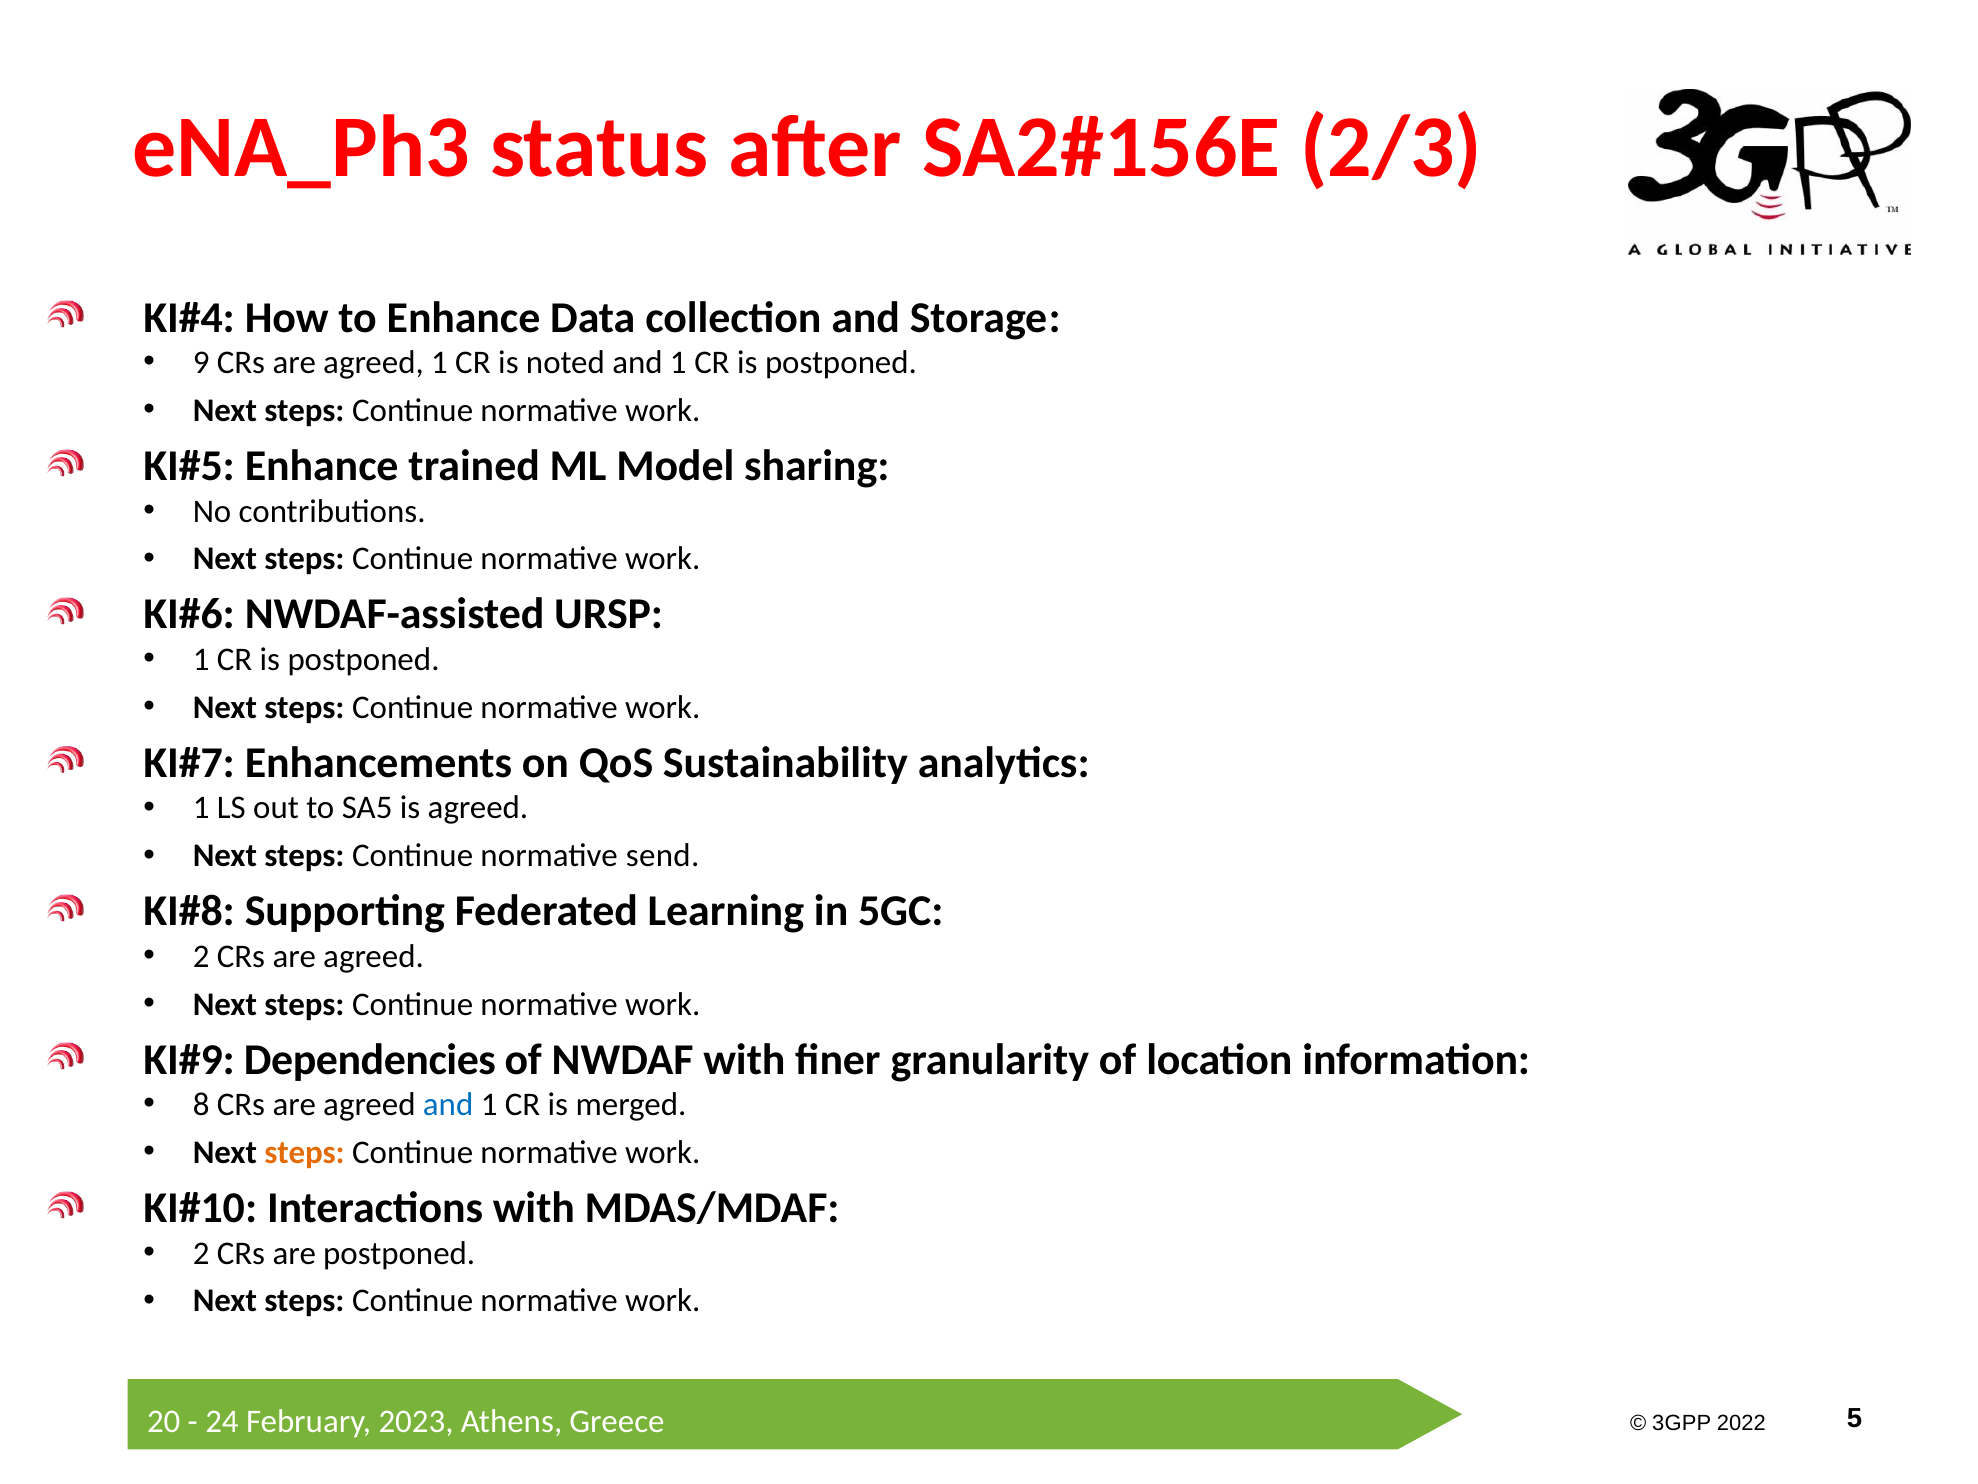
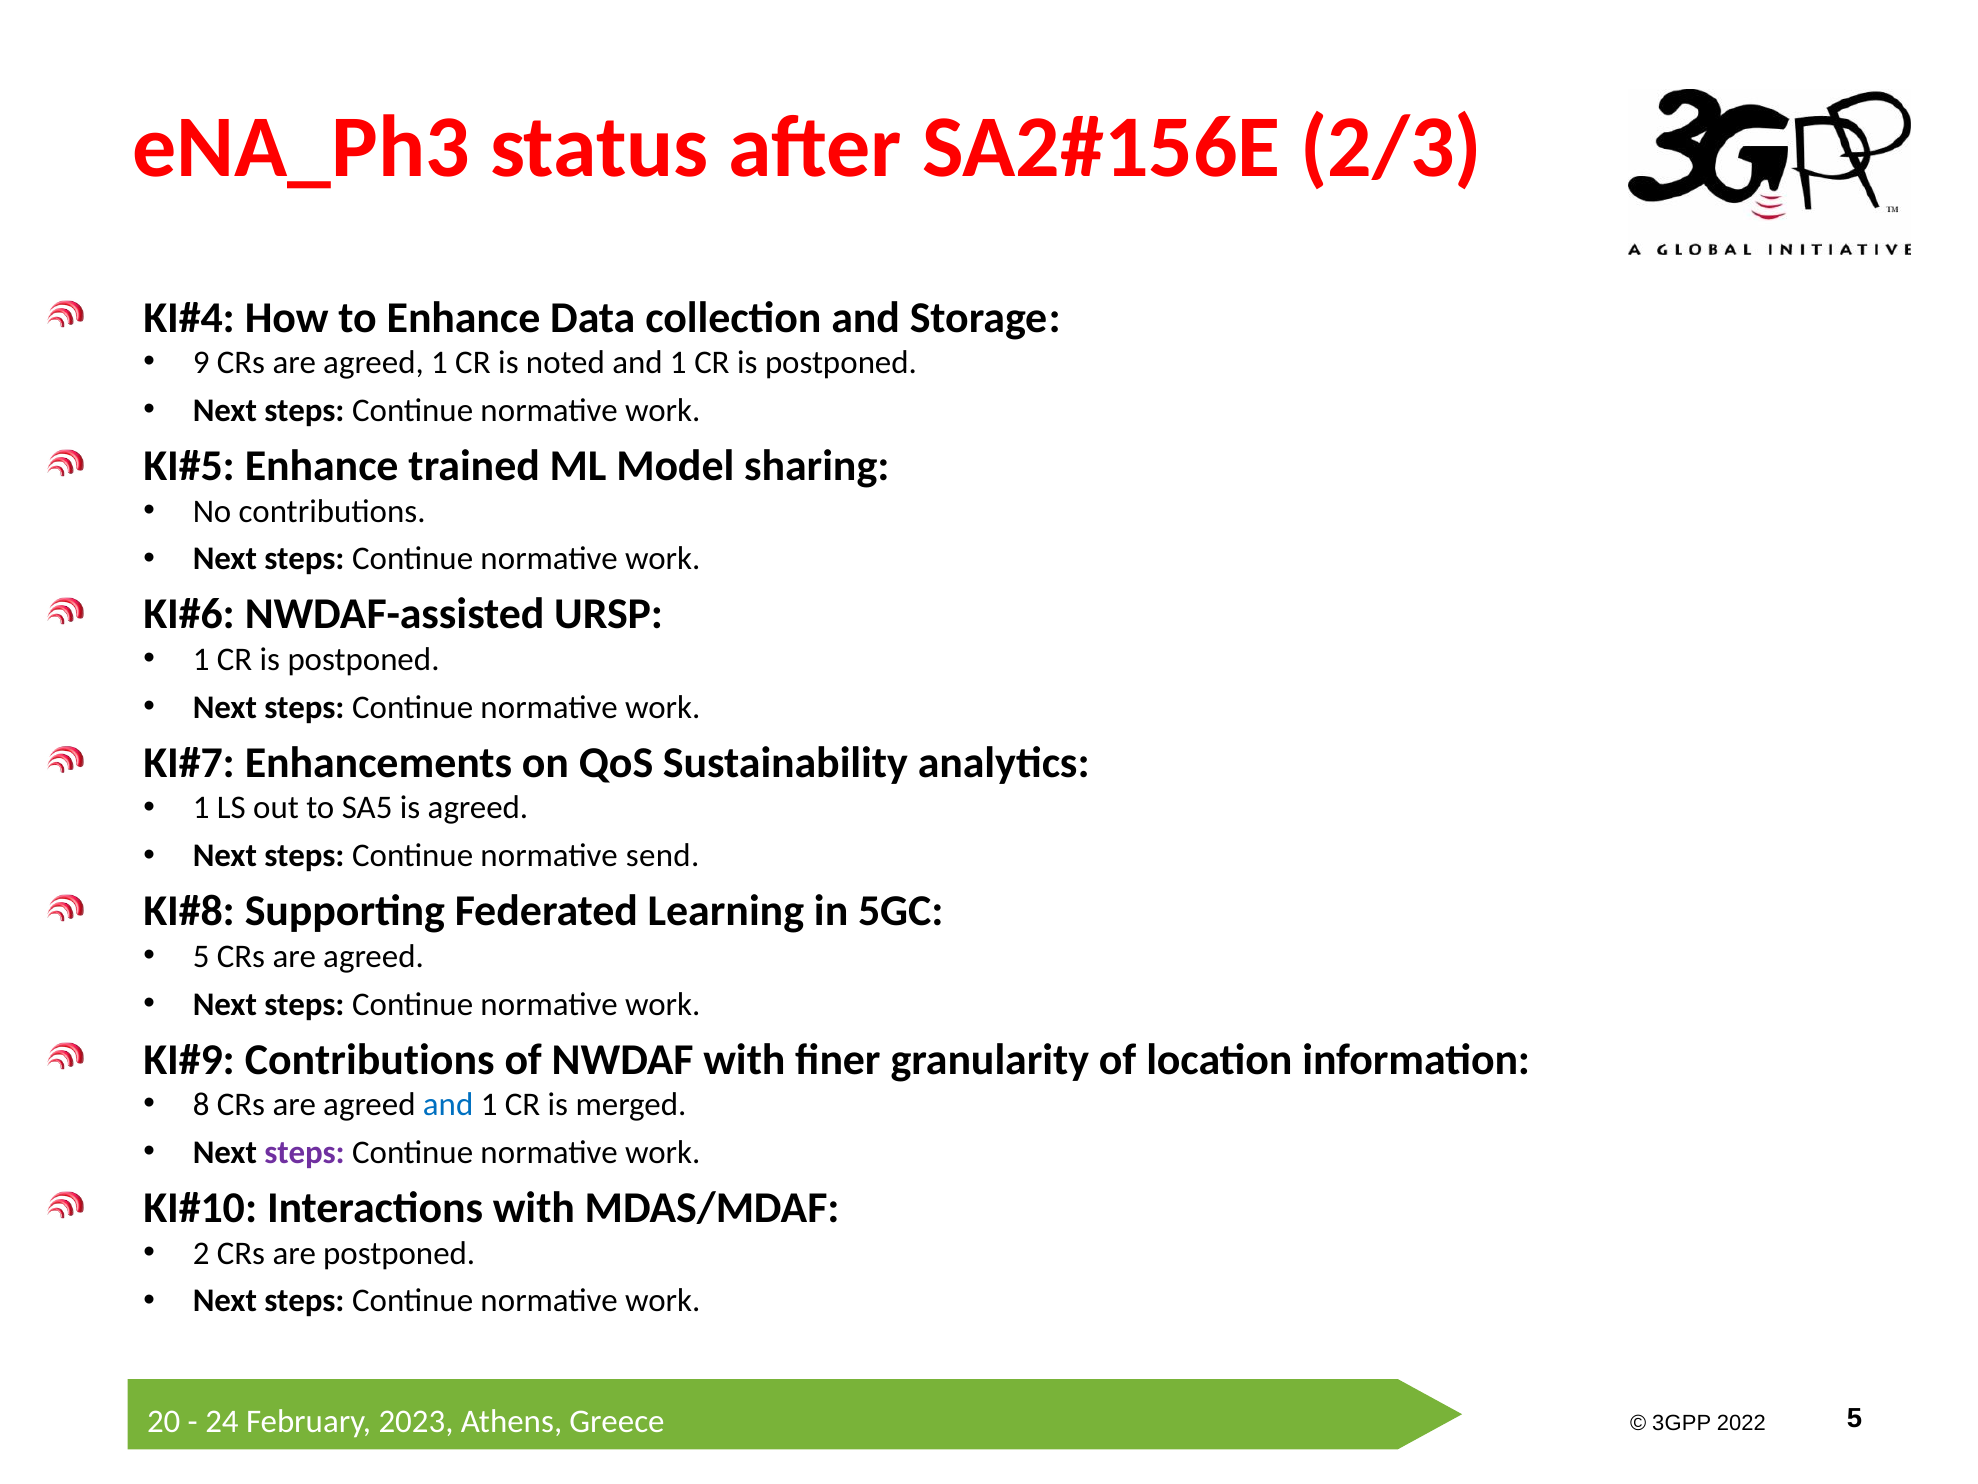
2: 2 -> 5 (201, 956)
Dependencies: Dependencies -> Contributions (370, 1059)
steps colour: orange -> purple (305, 1152)
